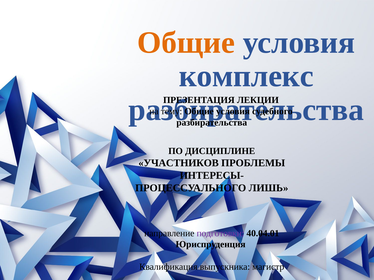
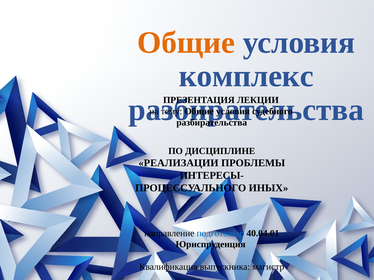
УЧАСТНИКОВ: УЧАСТНИКОВ -> РЕАЛИЗАЦИИ (178, 163)
ЛИШЬ: ЛИШЬ -> ИНЫХ (268, 188)
подготовки colour: purple -> blue (220, 234)
